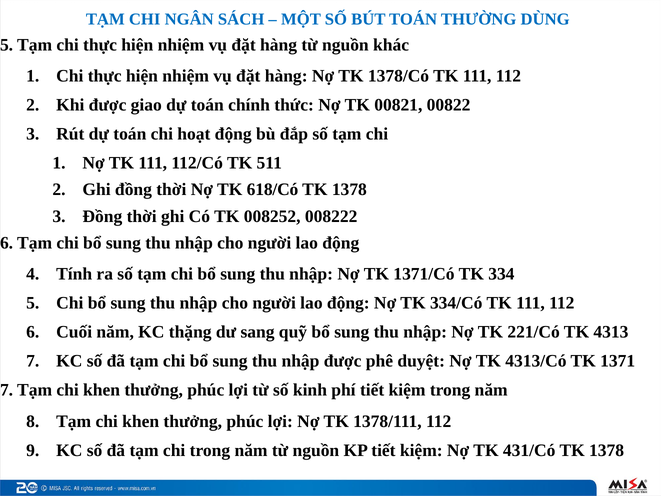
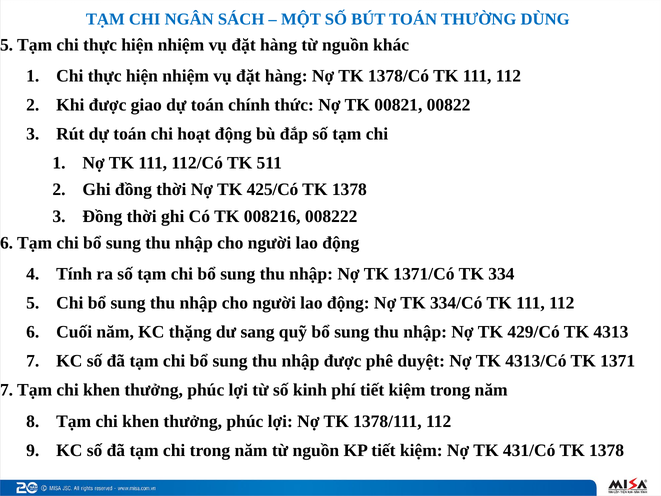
618/Có: 618/Có -> 425/Có (273, 190)
008252: 008252 -> 008216 (272, 216)
221/Có: 221/Có -> 429/Có (534, 332)
